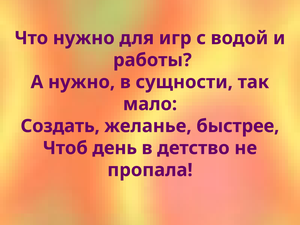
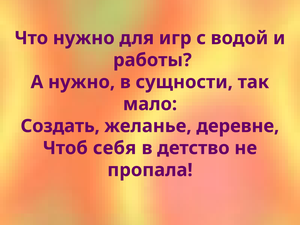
быстрее: быстрее -> деревне (238, 126)
день: день -> себя (115, 148)
